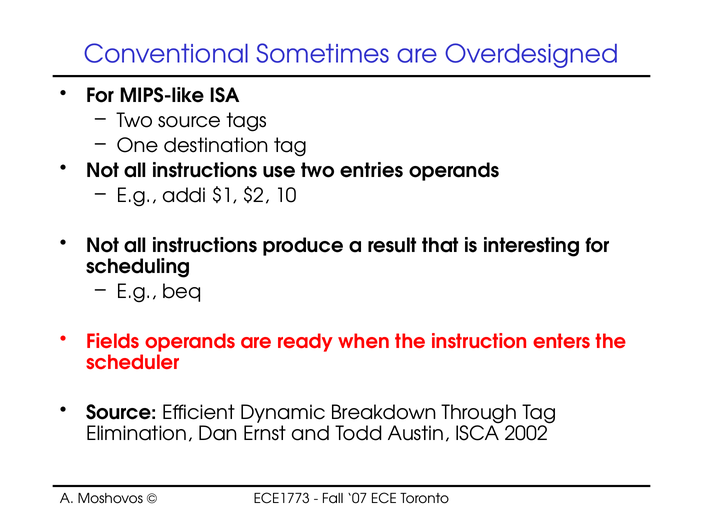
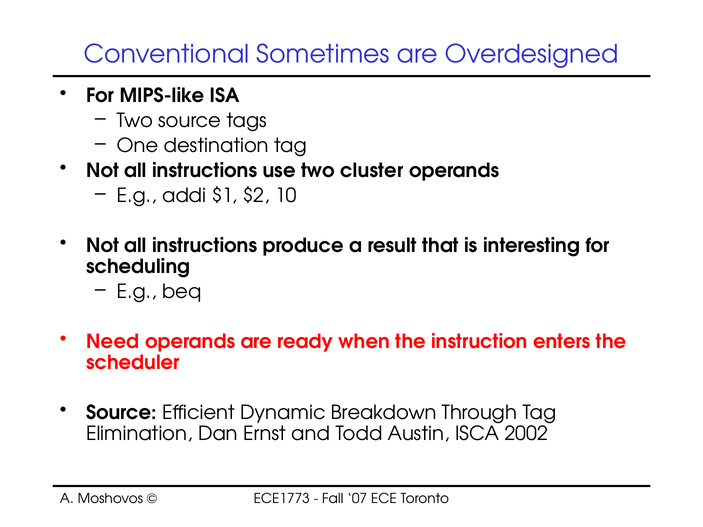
entries: entries -> cluster (372, 171)
Fields: Fields -> Need (113, 342)
